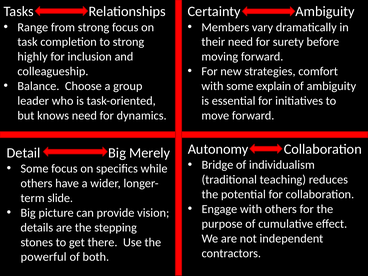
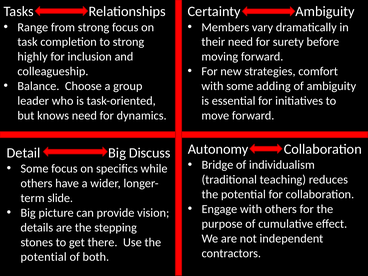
explain: explain -> adding (273, 86)
Merely: Merely -> Discuss (150, 153)
powerful: powerful -> potential (44, 257)
